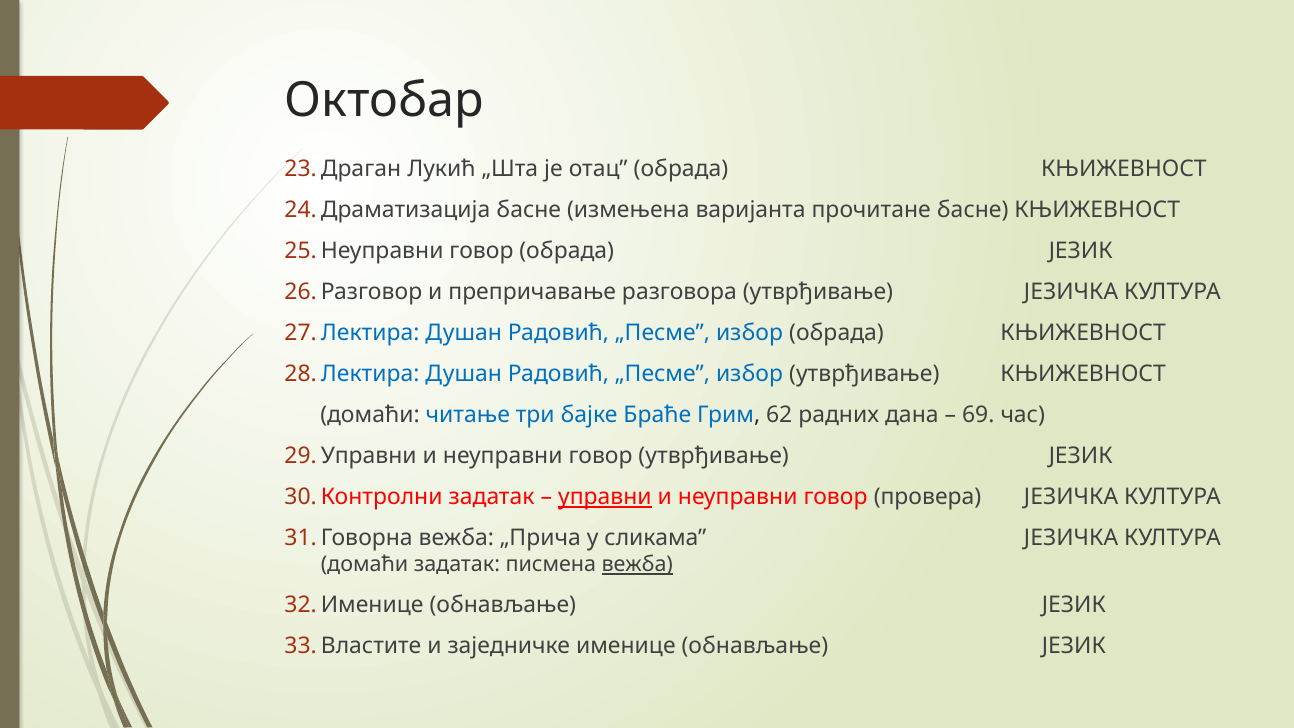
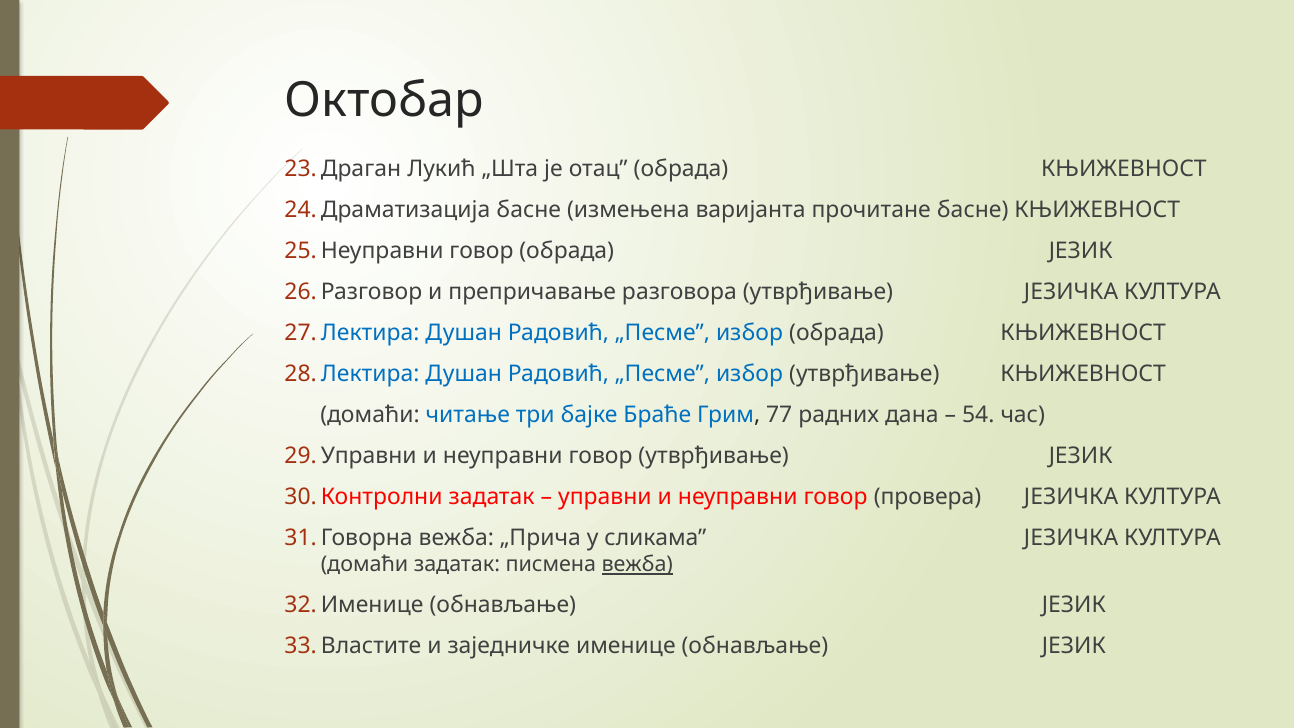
62: 62 -> 77 (779, 415)
69: 69 -> 54 (978, 415)
управни underline: present -> none (605, 497)
